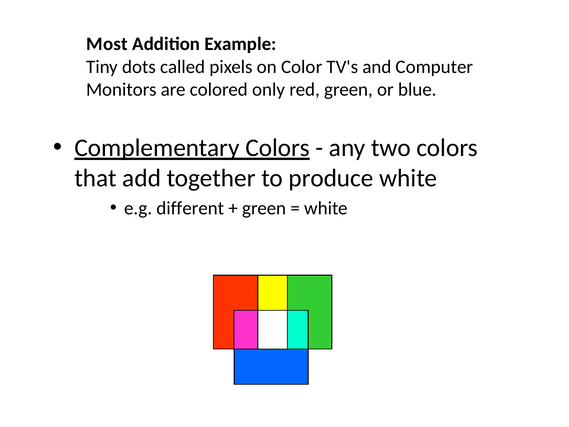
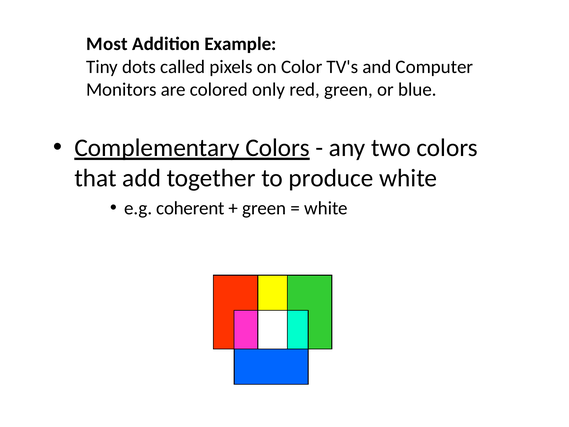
different: different -> coherent (190, 208)
